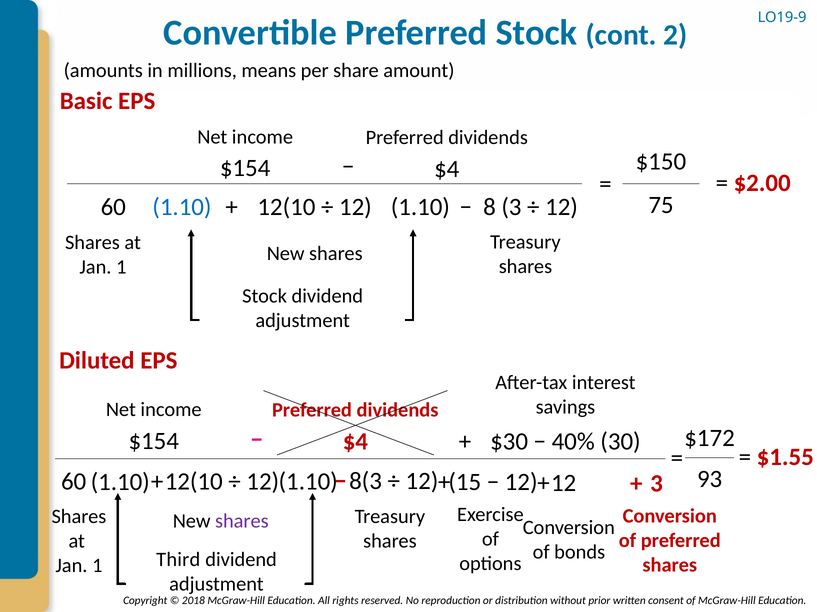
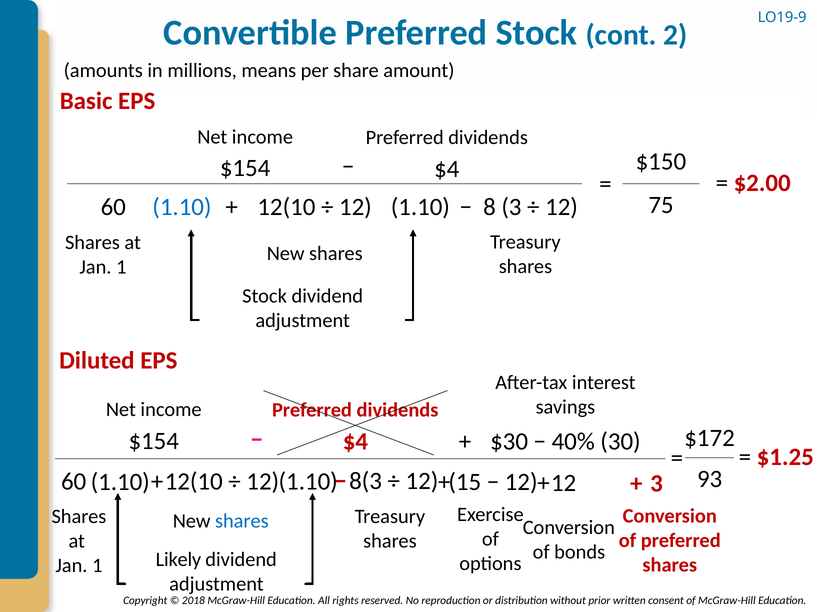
$1.55: $1.55 -> $1.25 (785, 458)
shares colour: purple -> blue (242, 522)
Third: Third -> Likely (178, 560)
